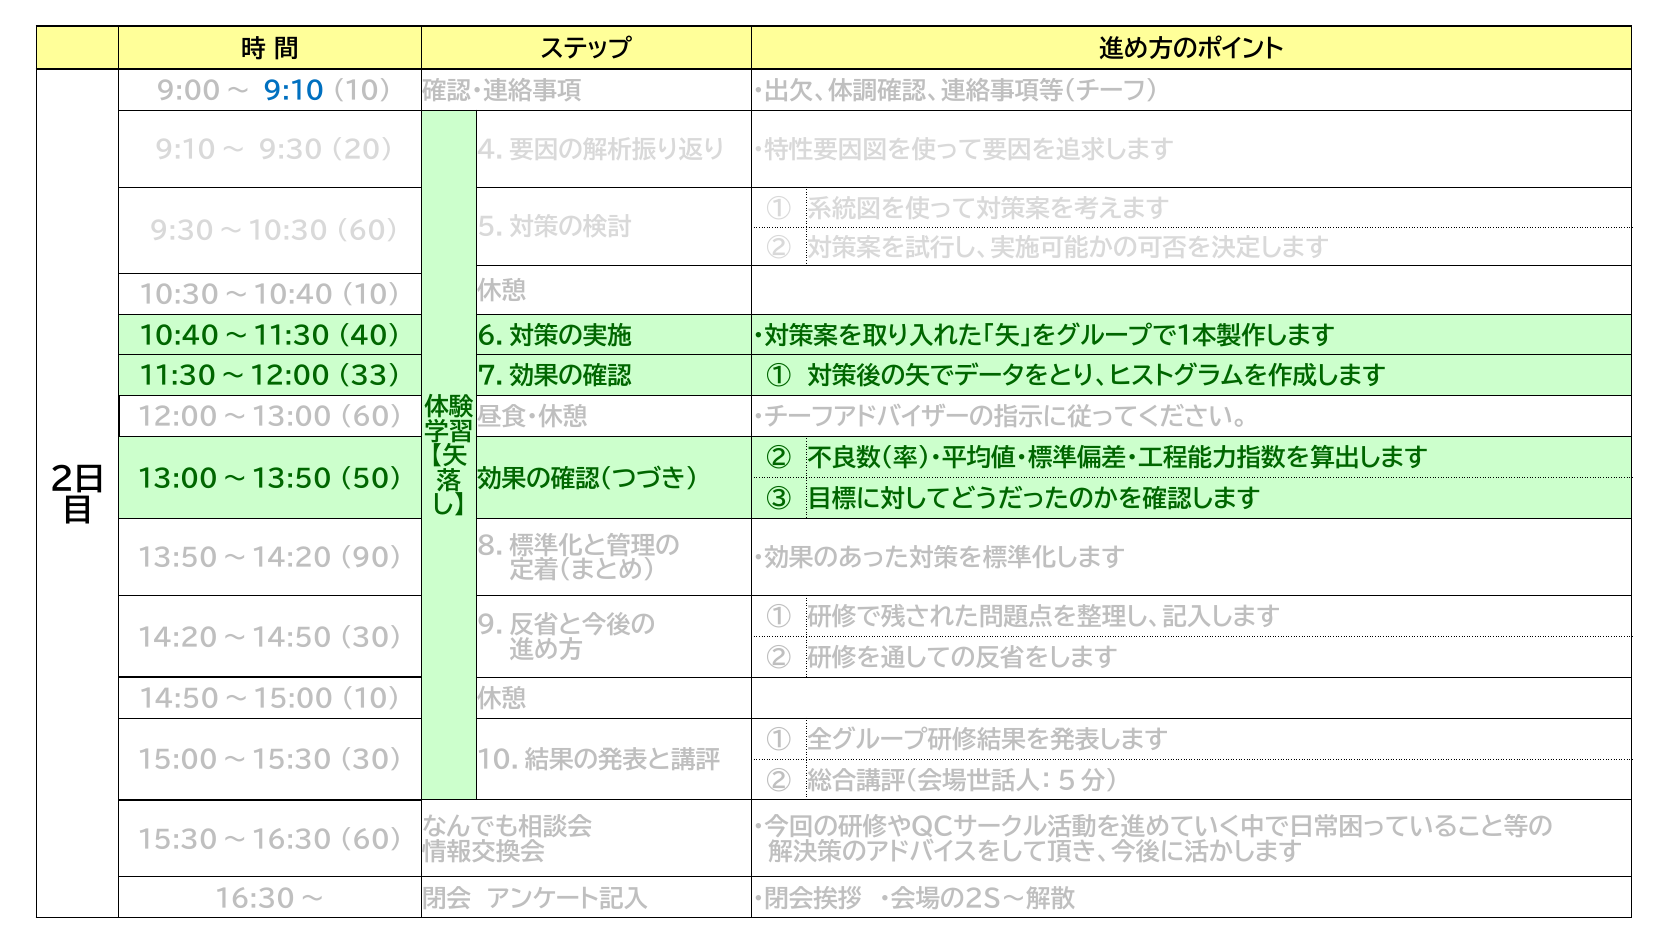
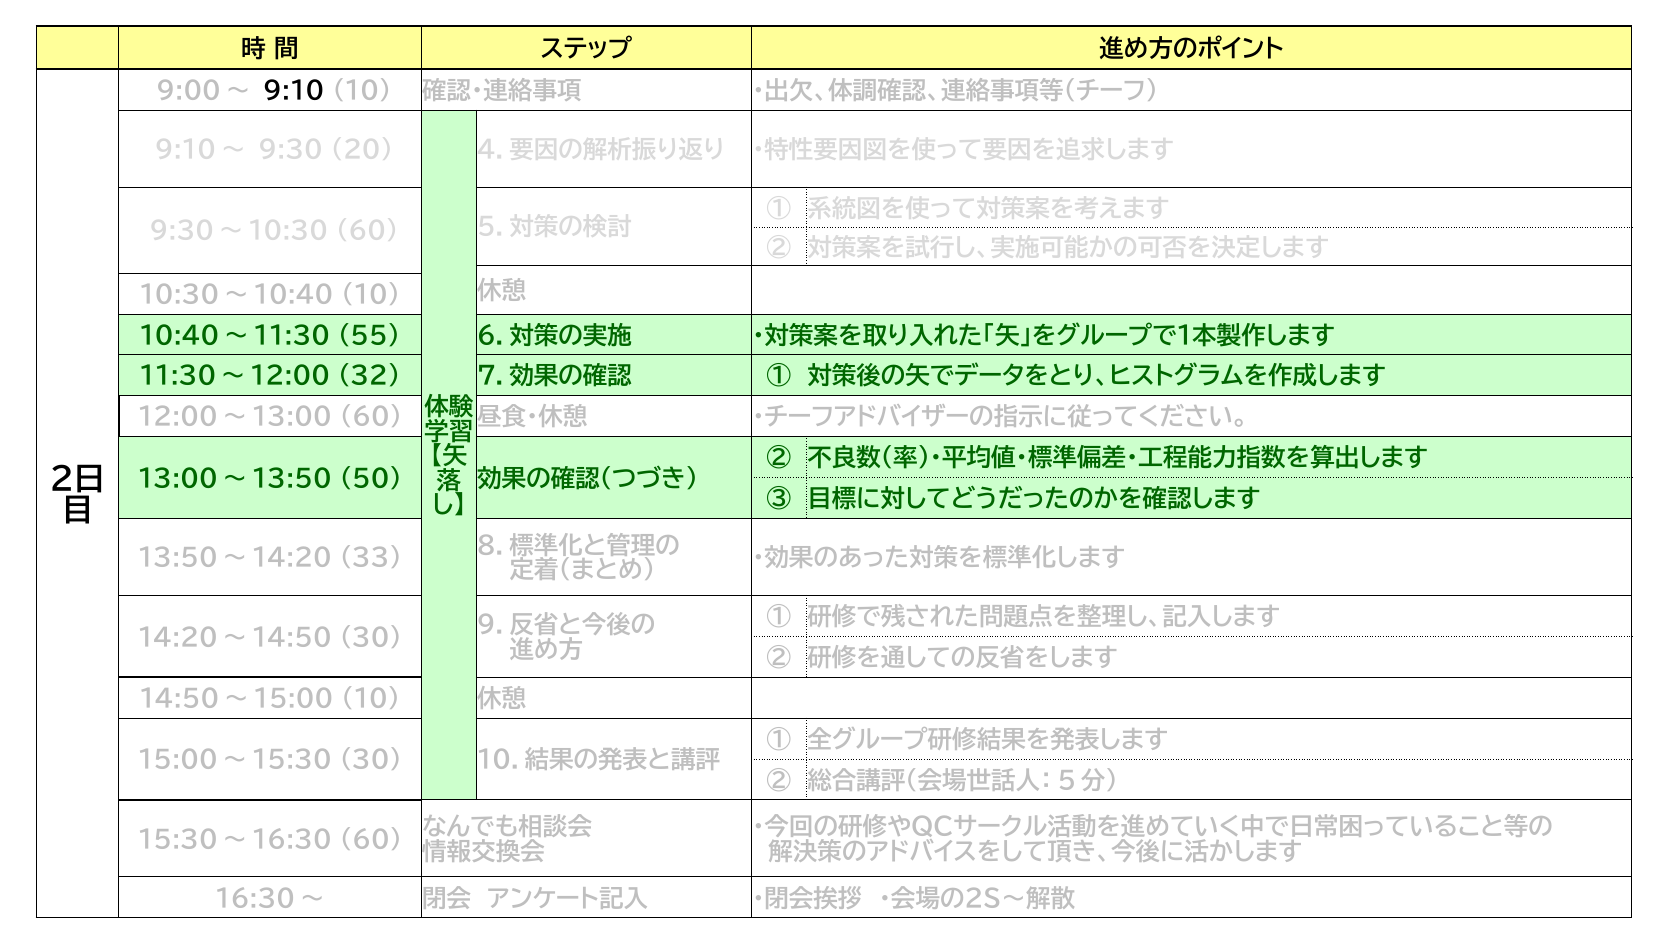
9:10 colour: blue -> black (294, 91)
40: 40 -> 55 (369, 336)
33: 33 -> 32 (369, 377)
90: 90 -> 33 (371, 558)
